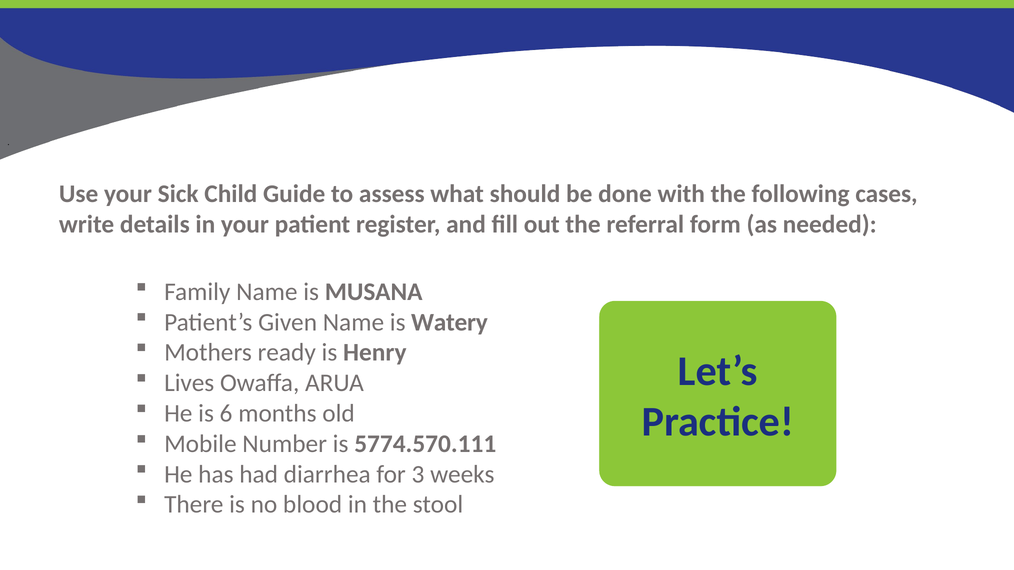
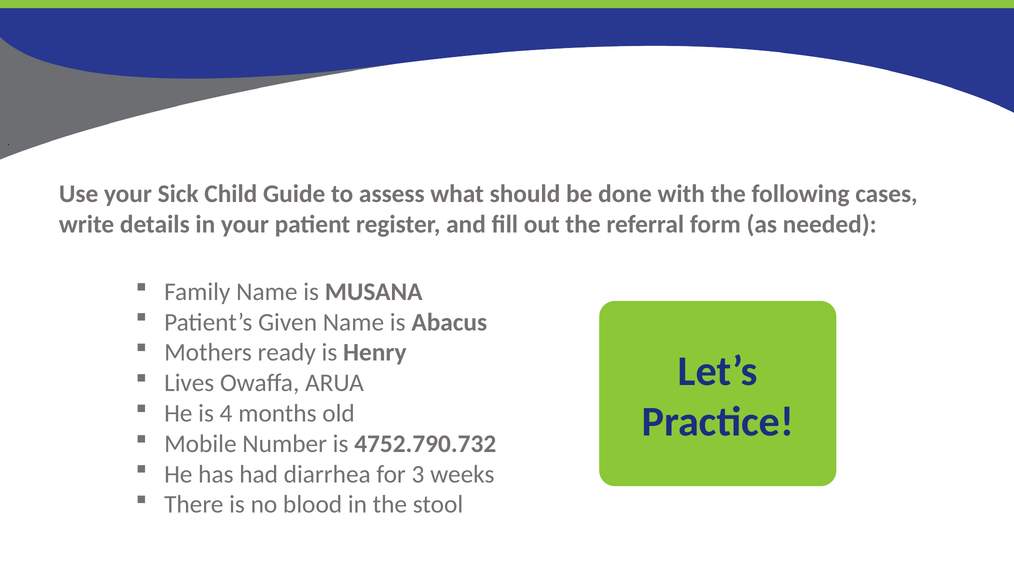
Watery: Watery -> Abacus (449, 322)
6: 6 -> 4 (226, 414)
5774.570.111: 5774.570.111 -> 4752.790.732 (425, 444)
